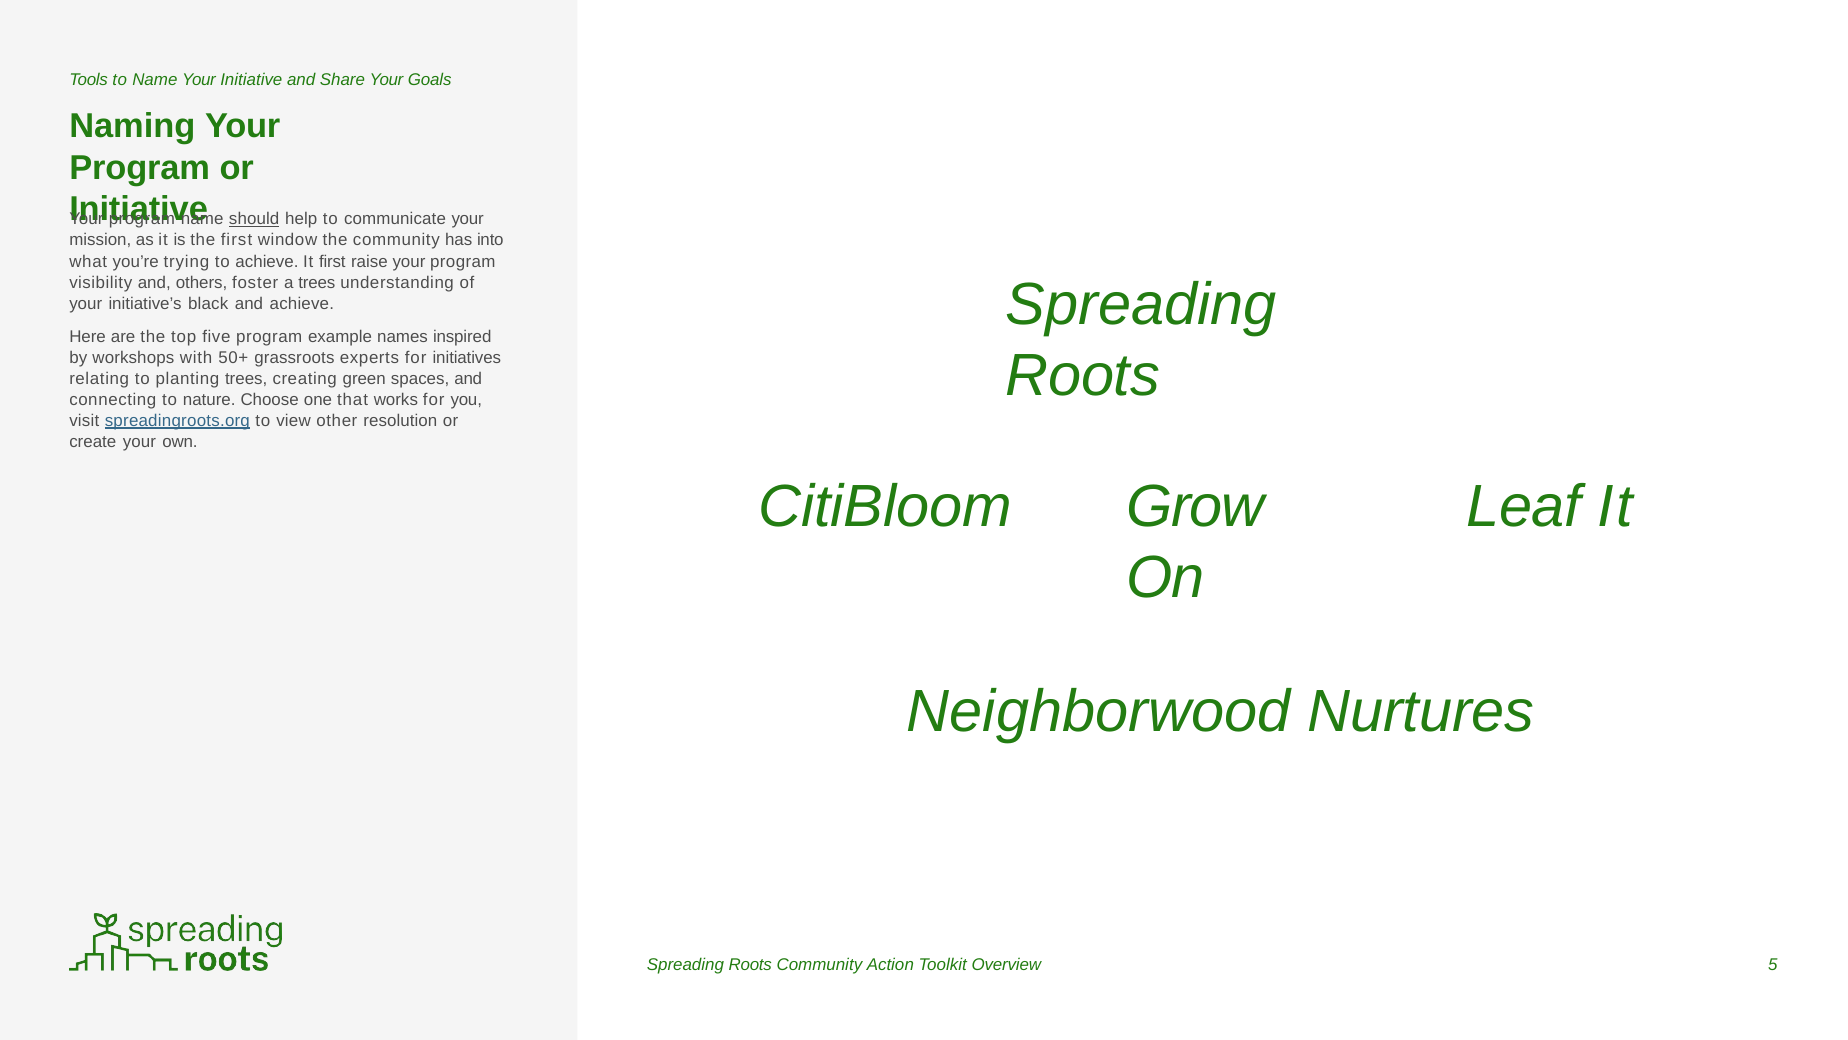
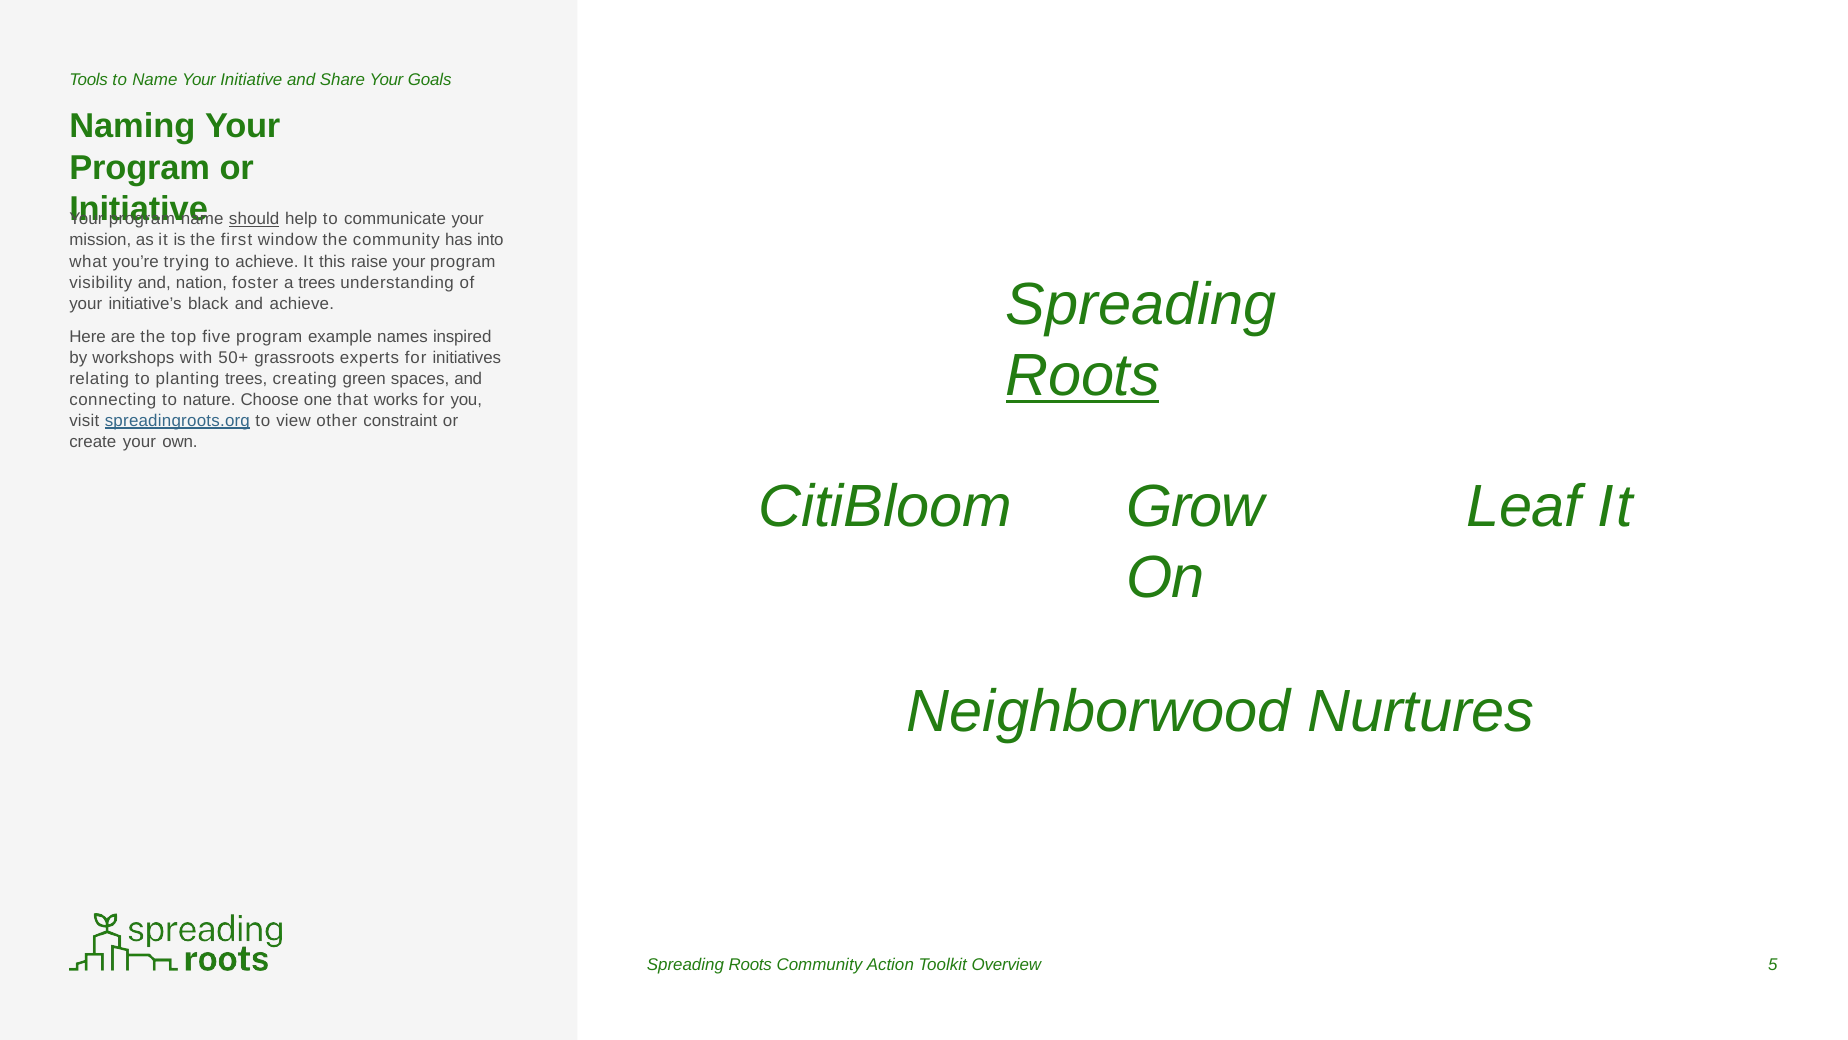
It first: first -> this (332, 261)
others: others -> nation (201, 283)
Roots underline: none -> present (1083, 376)
resolution: resolution -> constraint (400, 421)
